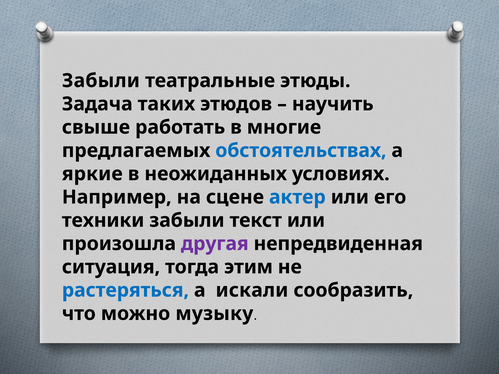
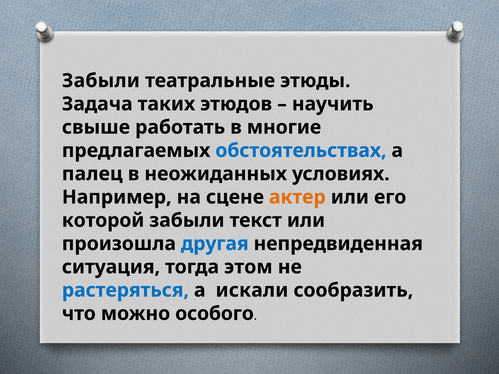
яркие: яркие -> палец (92, 174)
актер colour: blue -> orange (297, 197)
техники: техники -> которой (103, 221)
другая colour: purple -> blue (215, 244)
этим: этим -> этом (248, 267)
музыку: музыку -> особого (215, 314)
